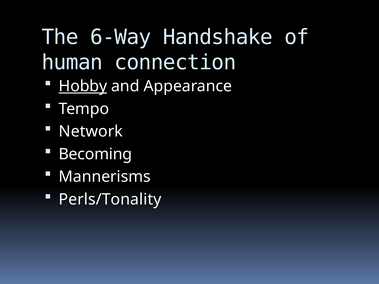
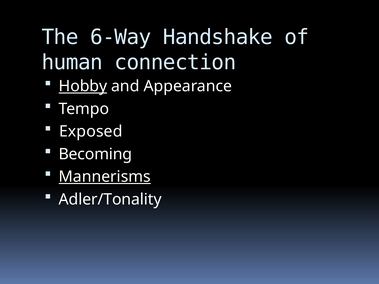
Network: Network -> Exposed (91, 132)
Mannerisms underline: none -> present (105, 177)
Perls/Tonality: Perls/Tonality -> Adler/Tonality (110, 200)
